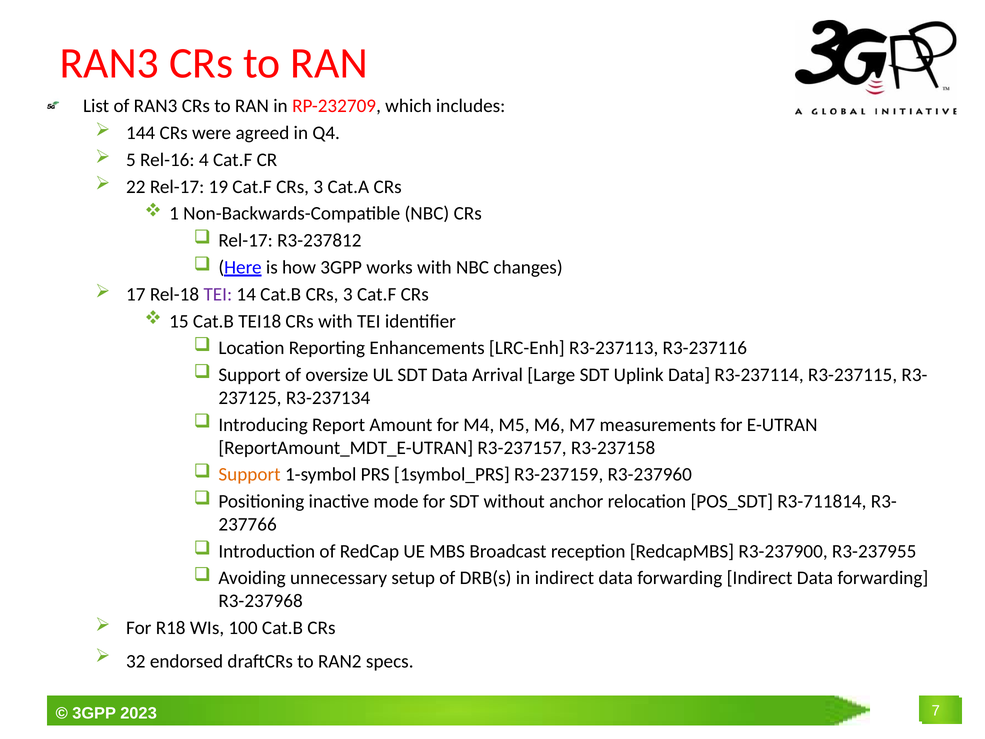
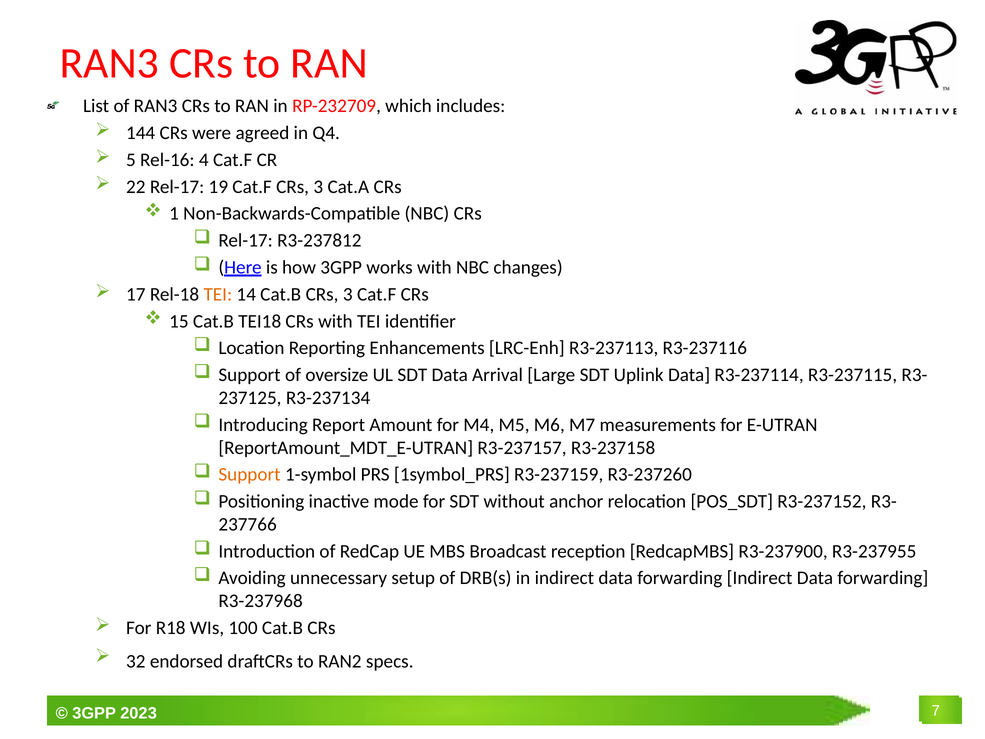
TEI colour: purple -> orange (218, 294)
R3-237960: R3-237960 -> R3-237260 (650, 474)
R3-711814: R3-711814 -> R3-237152 (822, 501)
